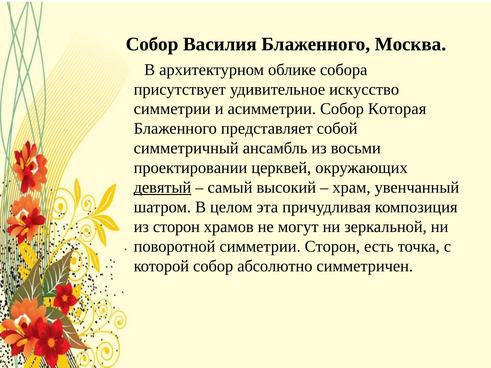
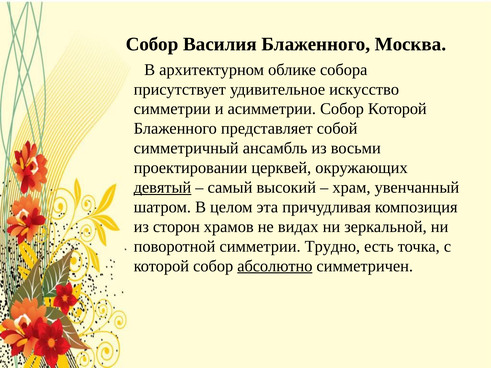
Собор Которая: Которая -> Которой (397, 109)
могут: могут -> видах (298, 227)
симметрии Сторон: Сторон -> Трудно (332, 246)
абсолютно underline: none -> present (275, 266)
